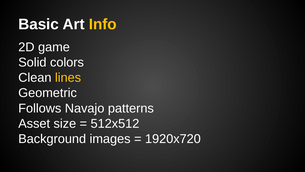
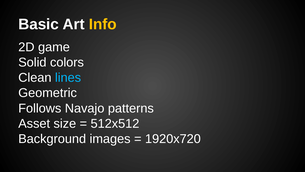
lines colour: yellow -> light blue (68, 78)
